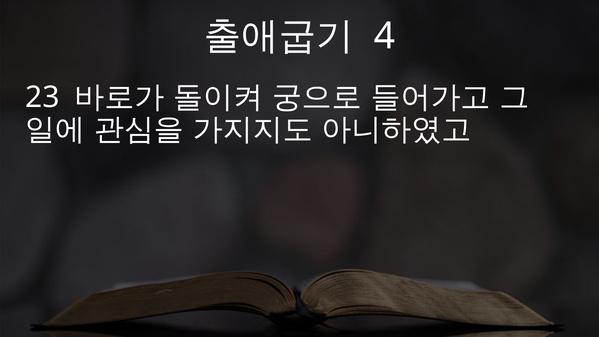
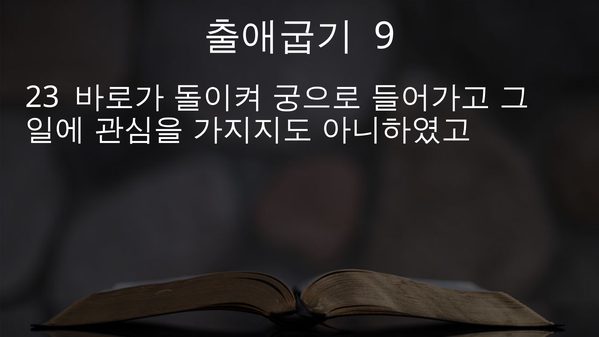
4: 4 -> 9 (384, 36)
